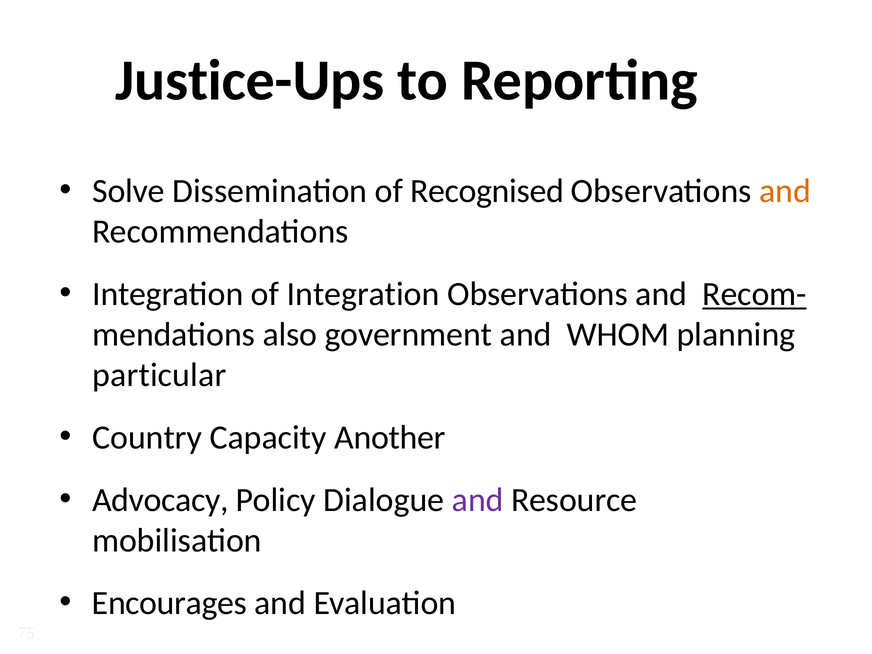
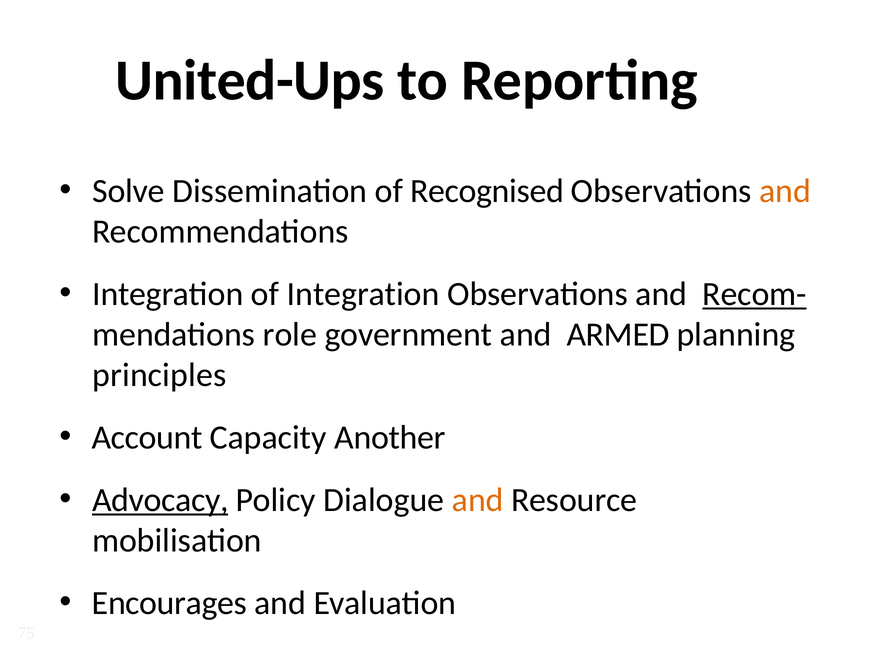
Justice-Ups: Justice-Ups -> United-Ups (250, 80)
also: also -> role (290, 335)
WHOM: WHOM -> ARMED (618, 335)
particular: particular -> principles (159, 375)
Country: Country -> Account (147, 438)
Advocacy underline: none -> present (160, 500)
and colour: purple -> orange (478, 500)
